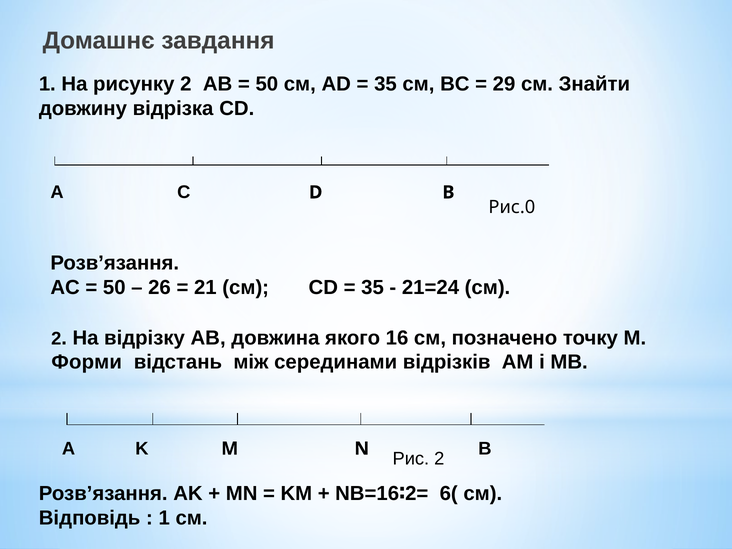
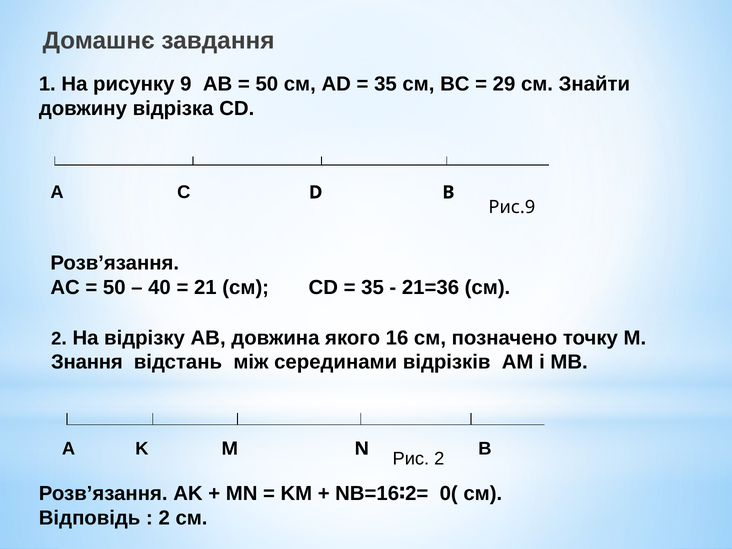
рисунку 2: 2 -> 9 (186, 84)
Рис.0: Рис.0 -> Рис.9 (512, 207)
26: 26 -> 40 (159, 287)
21=24: 21=24 -> 21=36 (430, 287)
Форми: Форми -> Знання (87, 362)
6(: 6( -> 0( (449, 493)
1: 1 -> 2 (164, 518)
